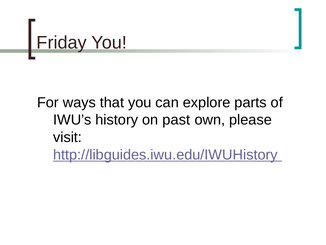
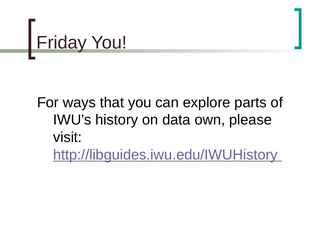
past: past -> data (176, 120)
